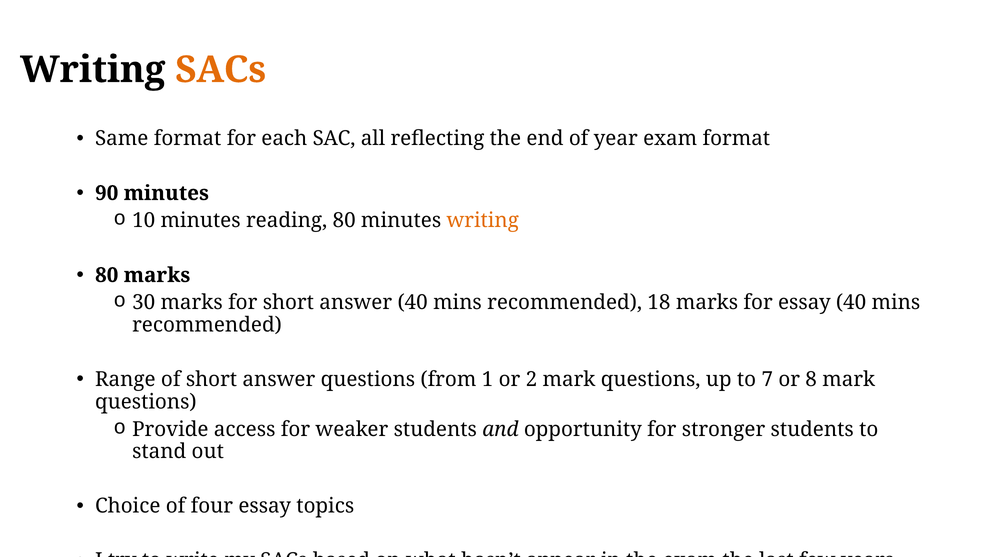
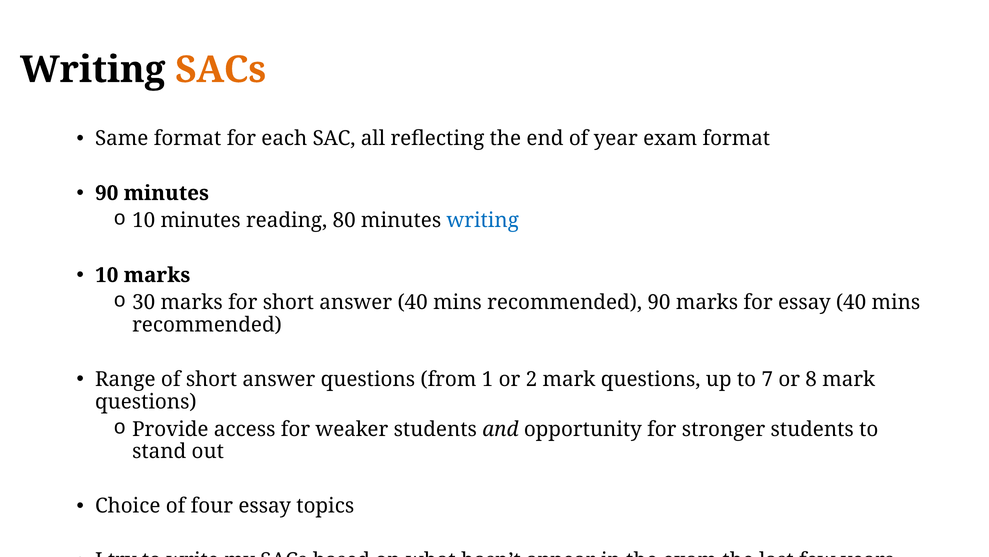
writing colour: orange -> blue (483, 220)
80: 80 -> 10 (107, 275)
recommended 18: 18 -> 90 (659, 302)
